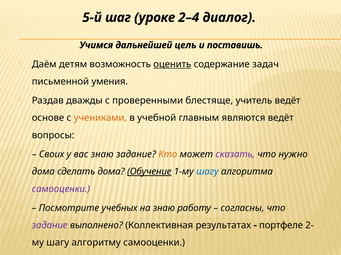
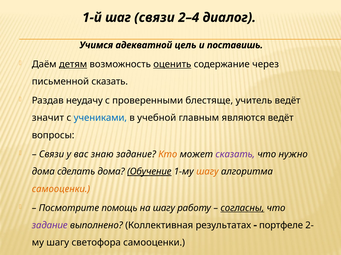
5-й: 5-й -> 1-й (92, 18)
шаг уроке: уроке -> связи (154, 18)
дальнейшей: дальнейшей -> адекватной (144, 45)
детям underline: none -> present (73, 64)
задач: задач -> через (266, 64)
письменной умения: умения -> сказать (110, 82)
дважды: дважды -> неудачу (84, 101)
основе: основе -> значит (48, 118)
учениками colour: orange -> blue (100, 118)
Своих: Своих -> Связи (52, 155)
шагу colour: blue -> orange (207, 172)
самооценки colour: purple -> orange (61, 189)
учебных: учебных -> помощь (119, 209)
на знаю: знаю -> шагу (164, 209)
согласны underline: none -> present (242, 209)
алгоритму: алгоритму -> светофора (96, 243)
